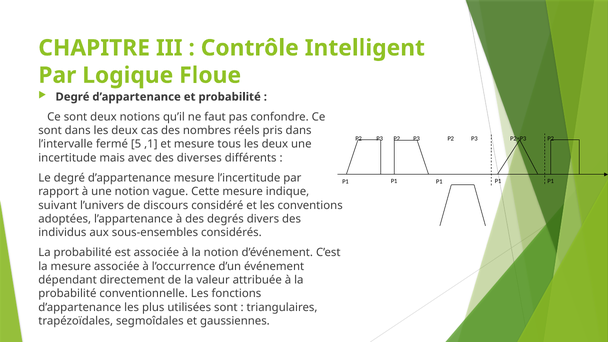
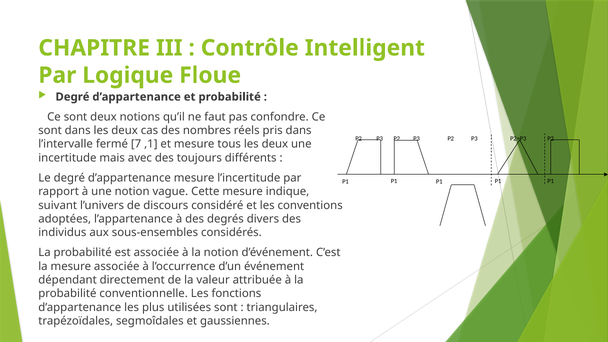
5: 5 -> 7 (136, 144)
diverses: diverses -> toujours (199, 158)
